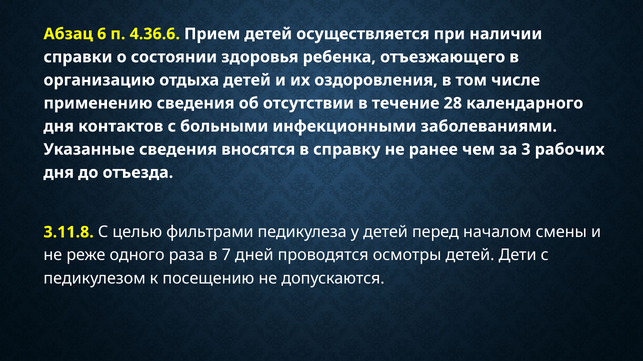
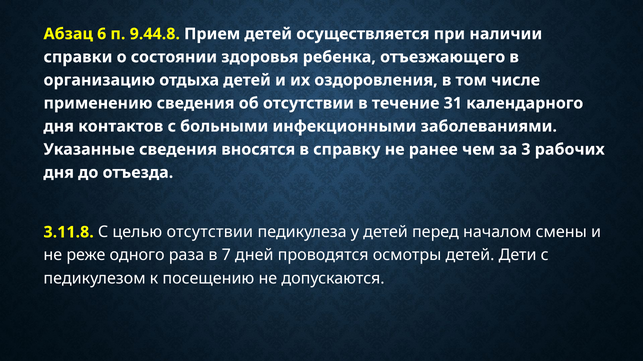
4.36.6: 4.36.6 -> 9.44.8 (155, 34)
28: 28 -> 31 (453, 103)
целью фильтрами: фильтрами -> отсутствии (210, 233)
